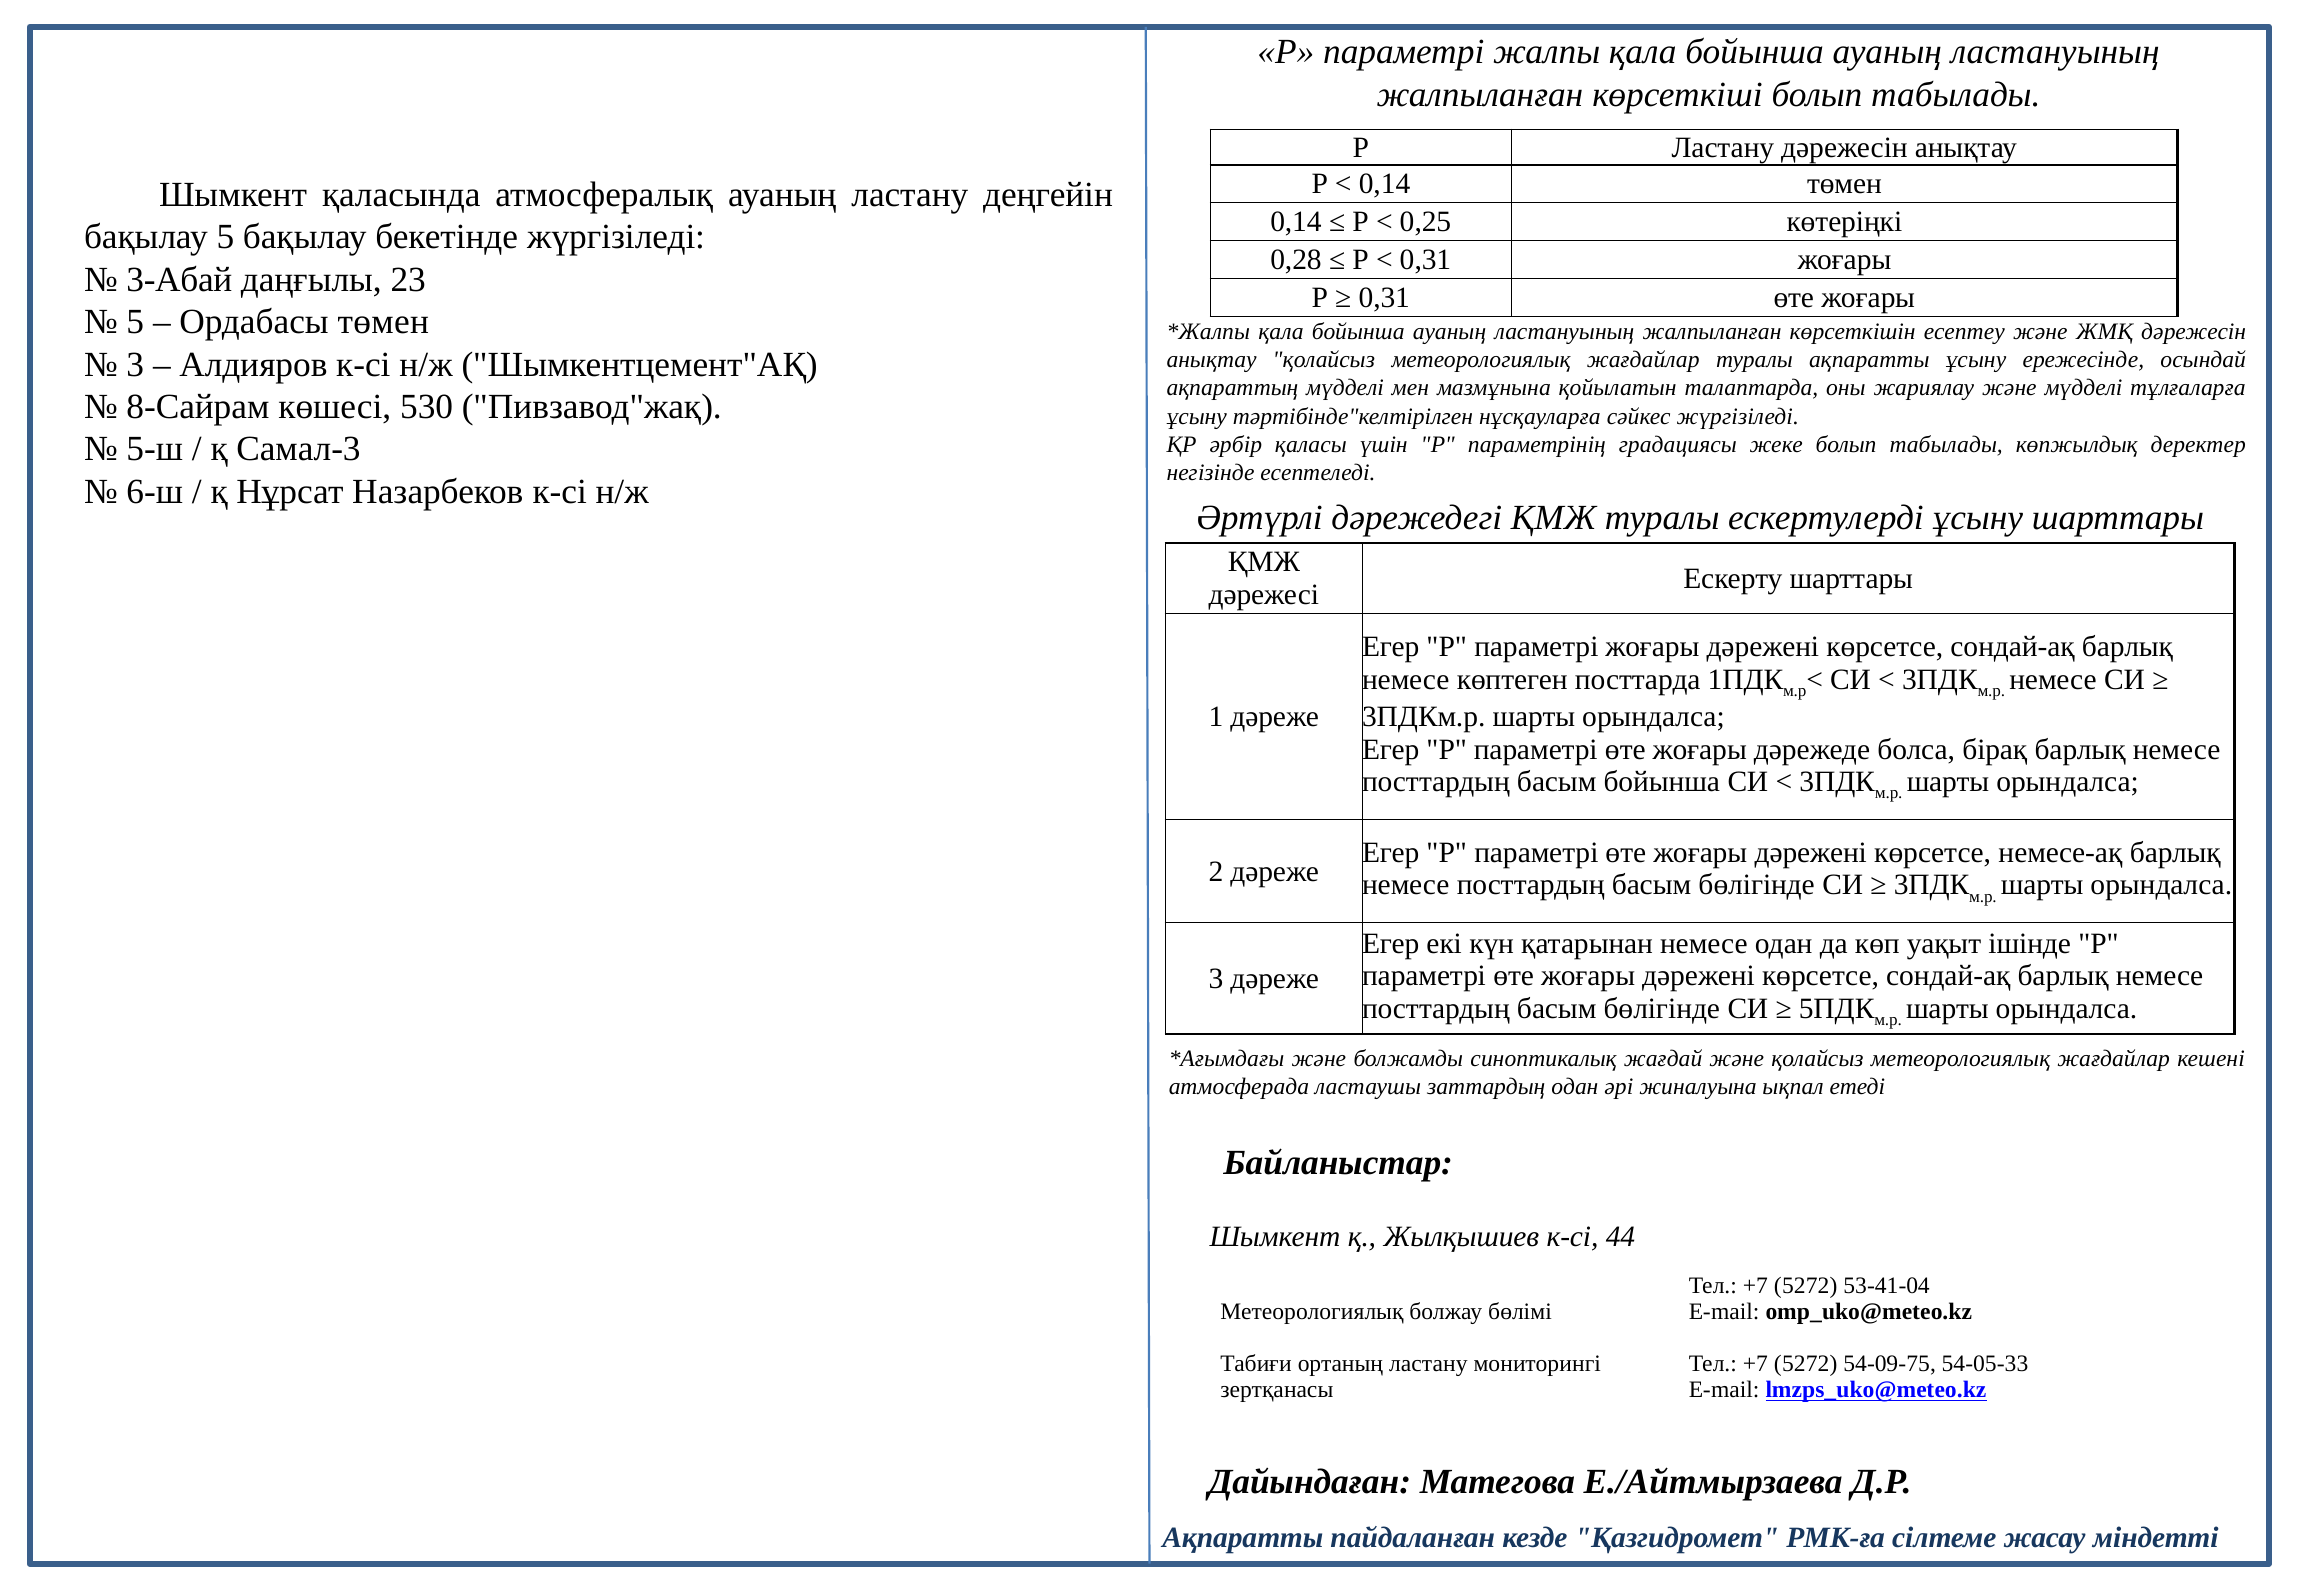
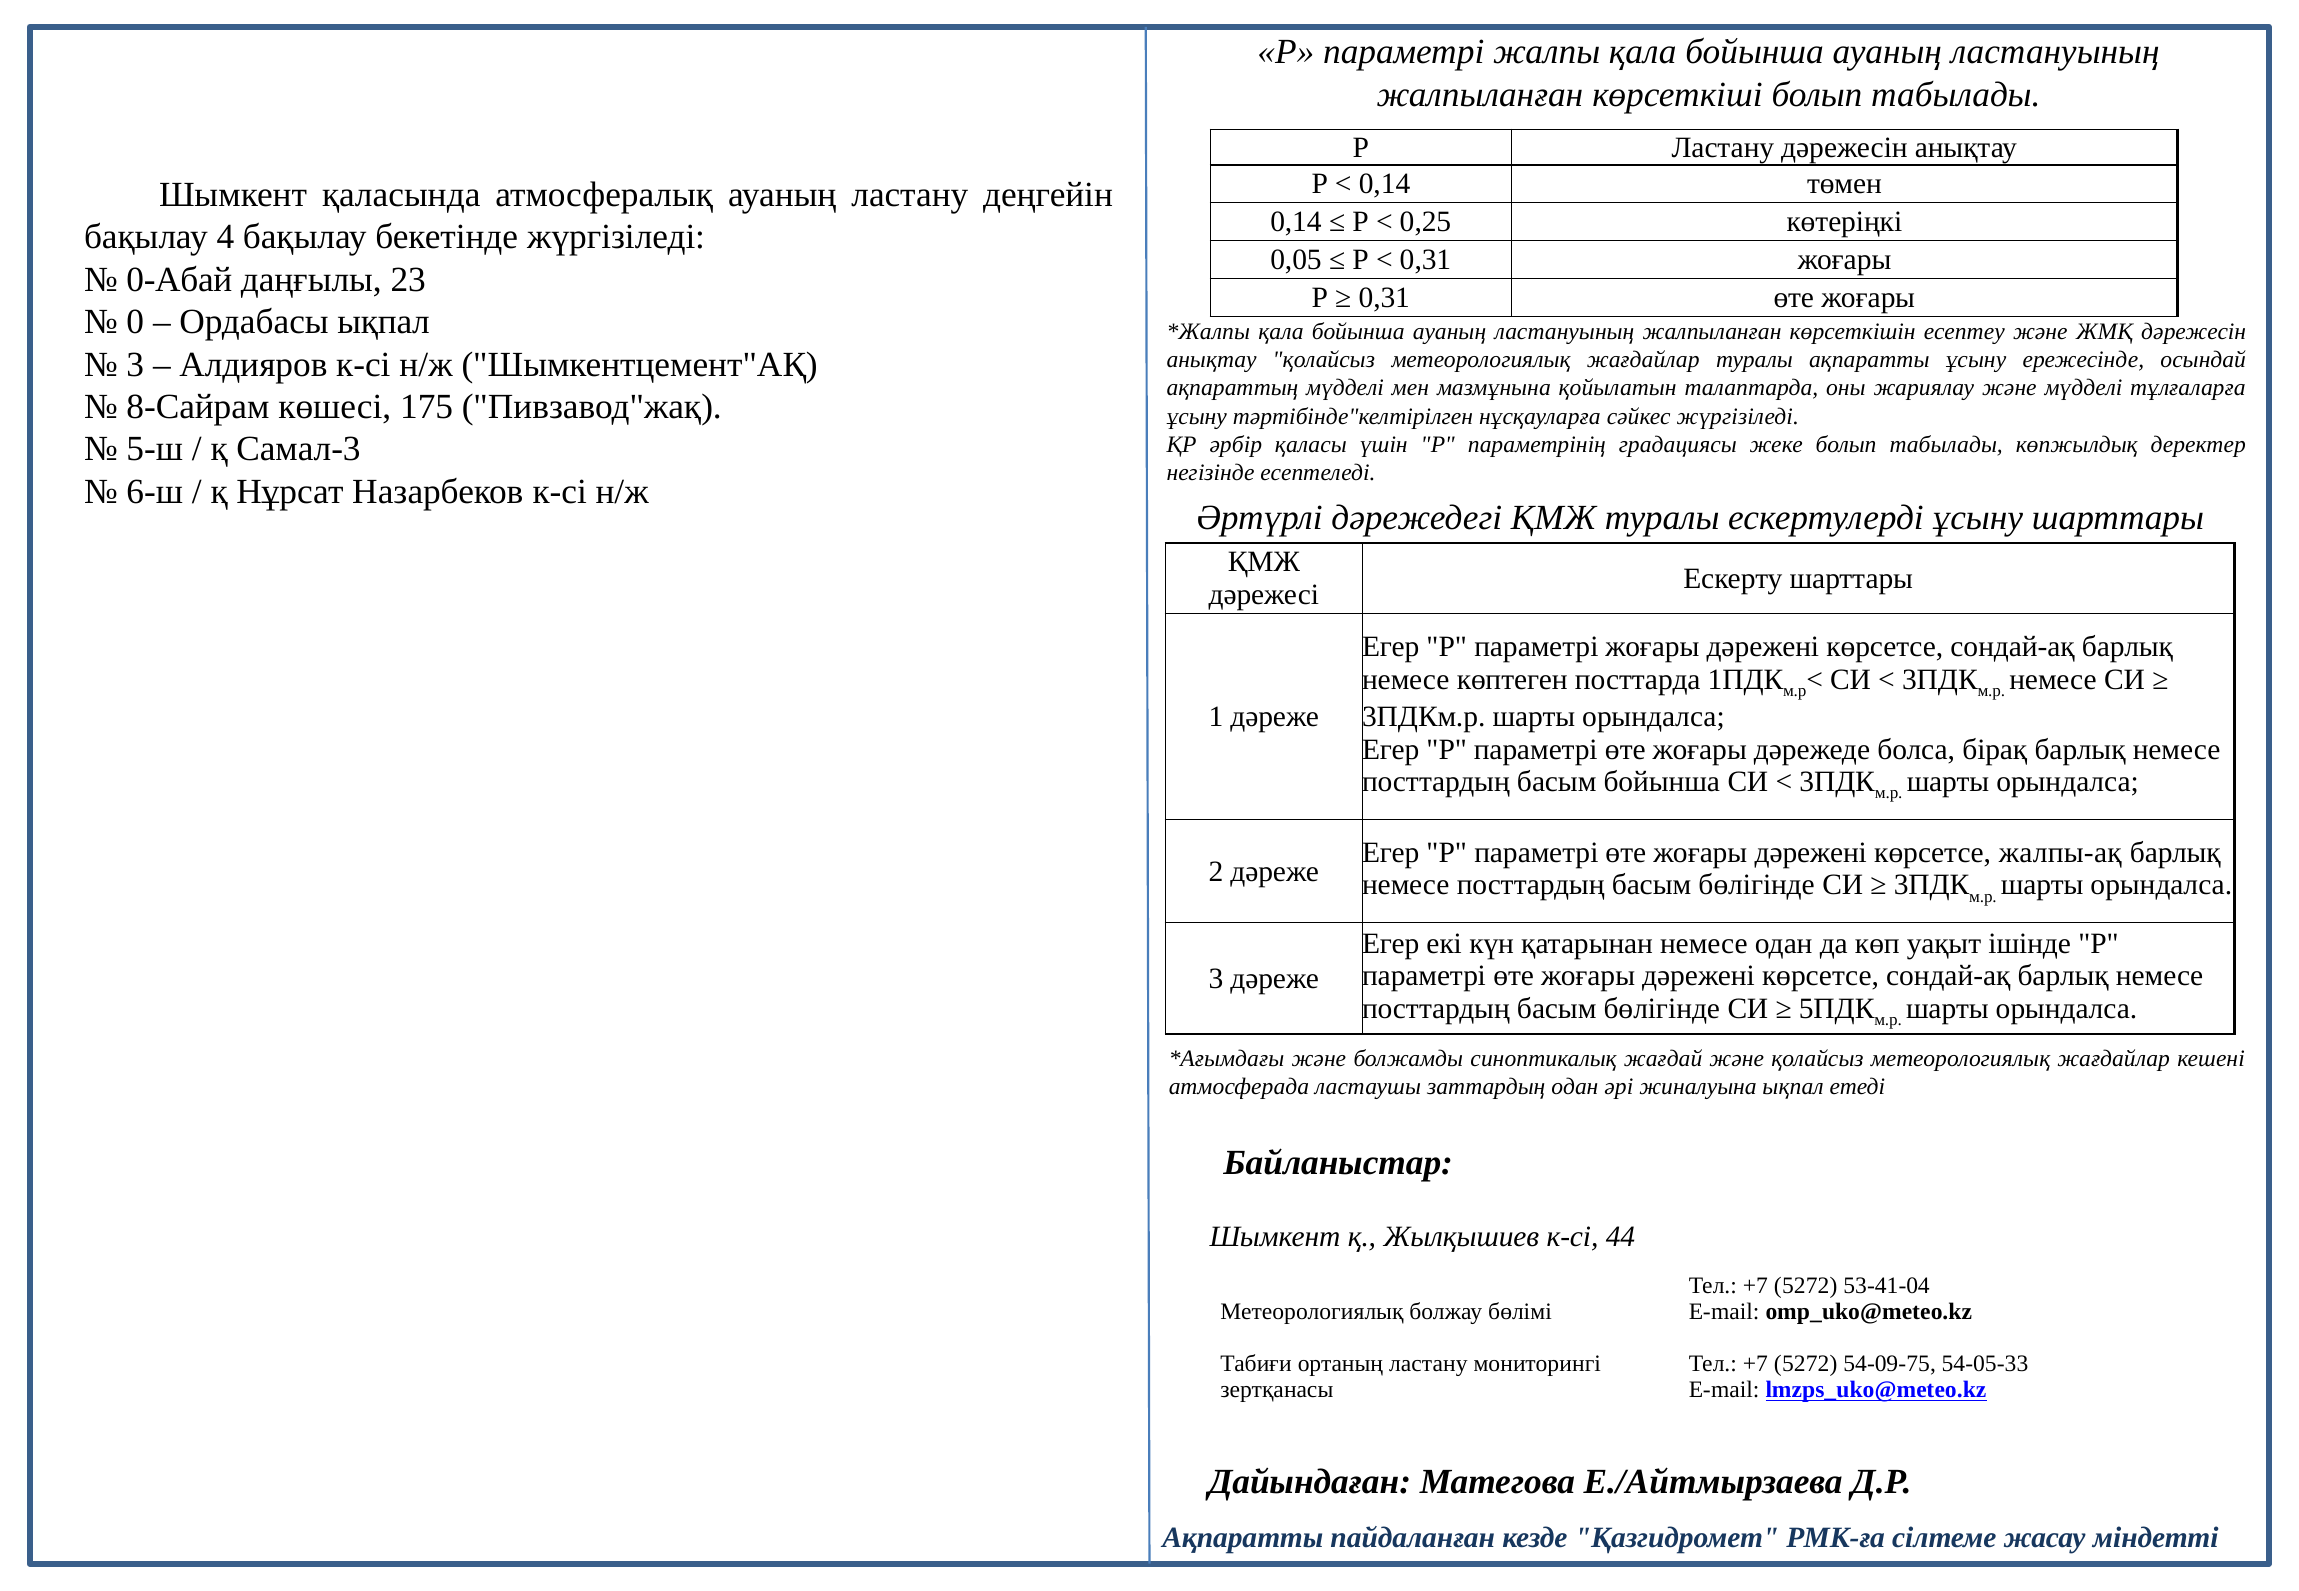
бақылау 5: 5 -> 4 (225, 237)
0,28: 0,28 -> 0,05 (1296, 259)
3-Абай: 3-Абай -> 0-Абай (179, 280)
5: 5 -> 0 (135, 322)
Ордабасы төмен: төмен -> ықпал (383, 322)
530: 530 -> 175 (427, 407)
немесе-ақ: немесе-ақ -> жалпы-ақ (2060, 853)
